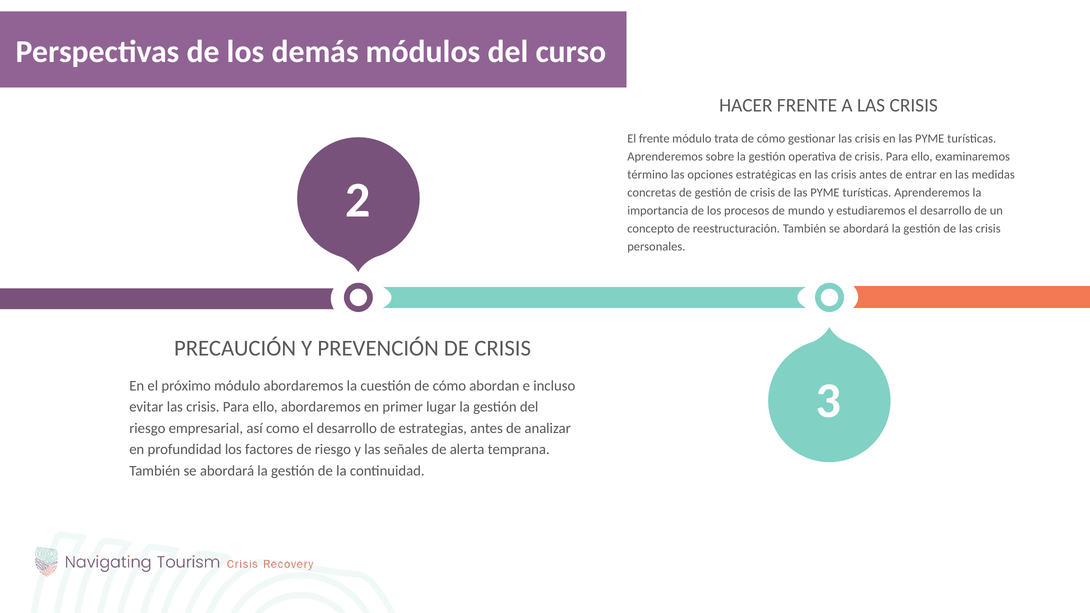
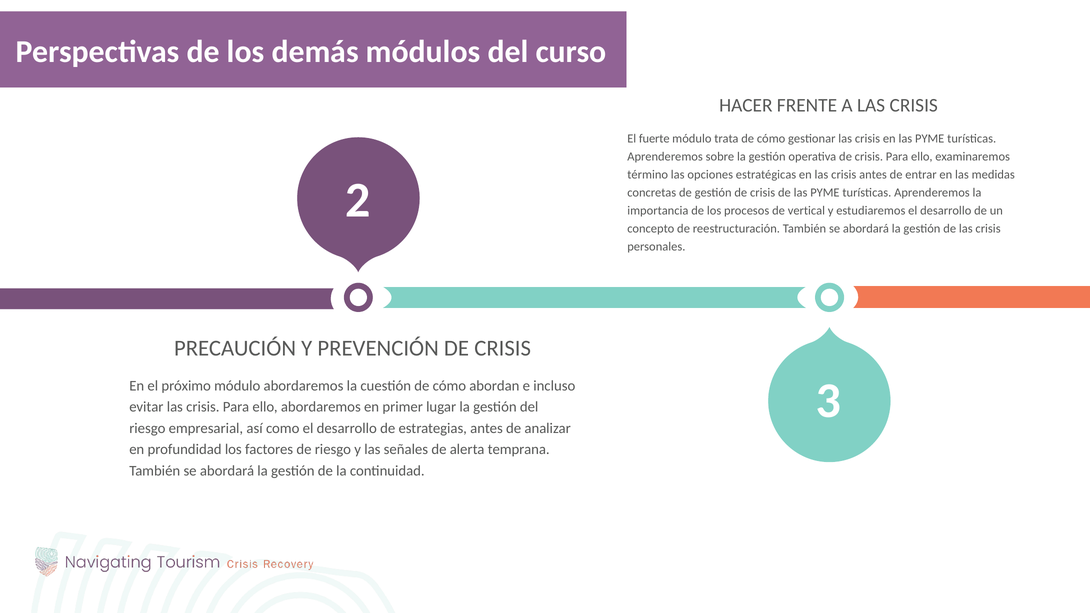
El frente: frente -> fuerte (654, 139)
mundo: mundo -> vertical (806, 211)
